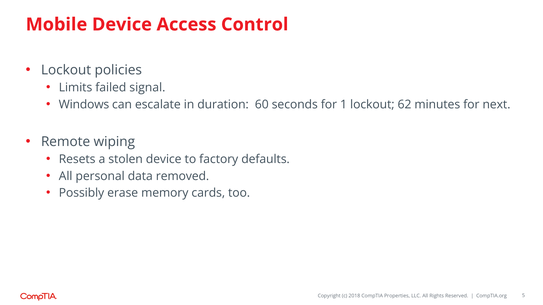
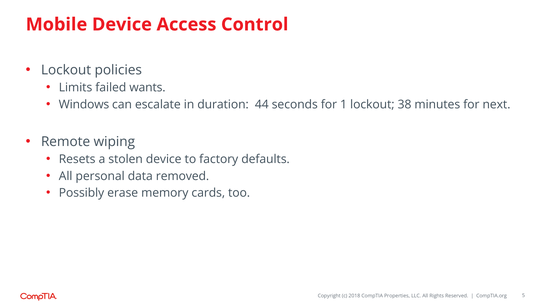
signal: signal -> wants (147, 88)
60: 60 -> 44 (262, 105)
62: 62 -> 38 (405, 105)
